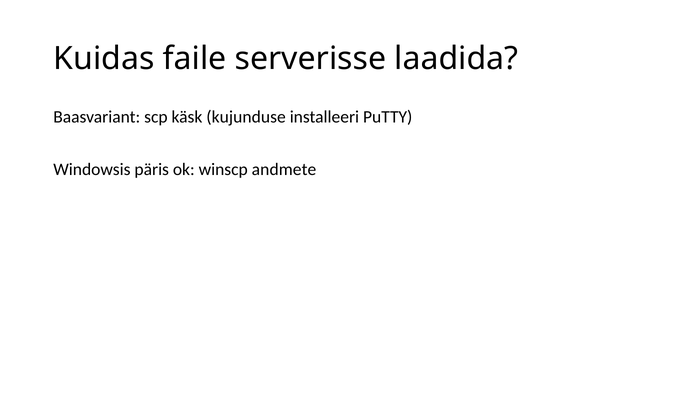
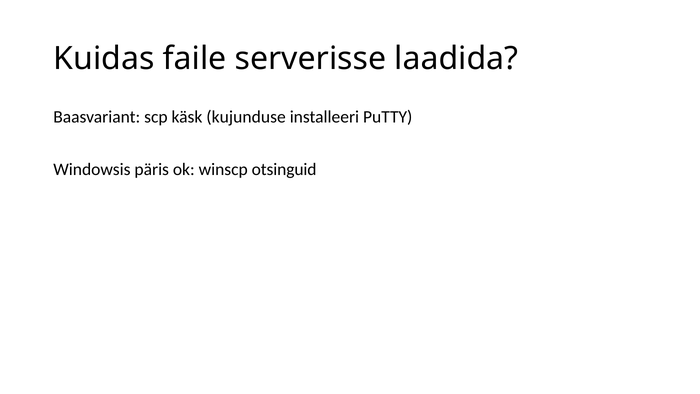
andmete: andmete -> otsinguid (284, 169)
